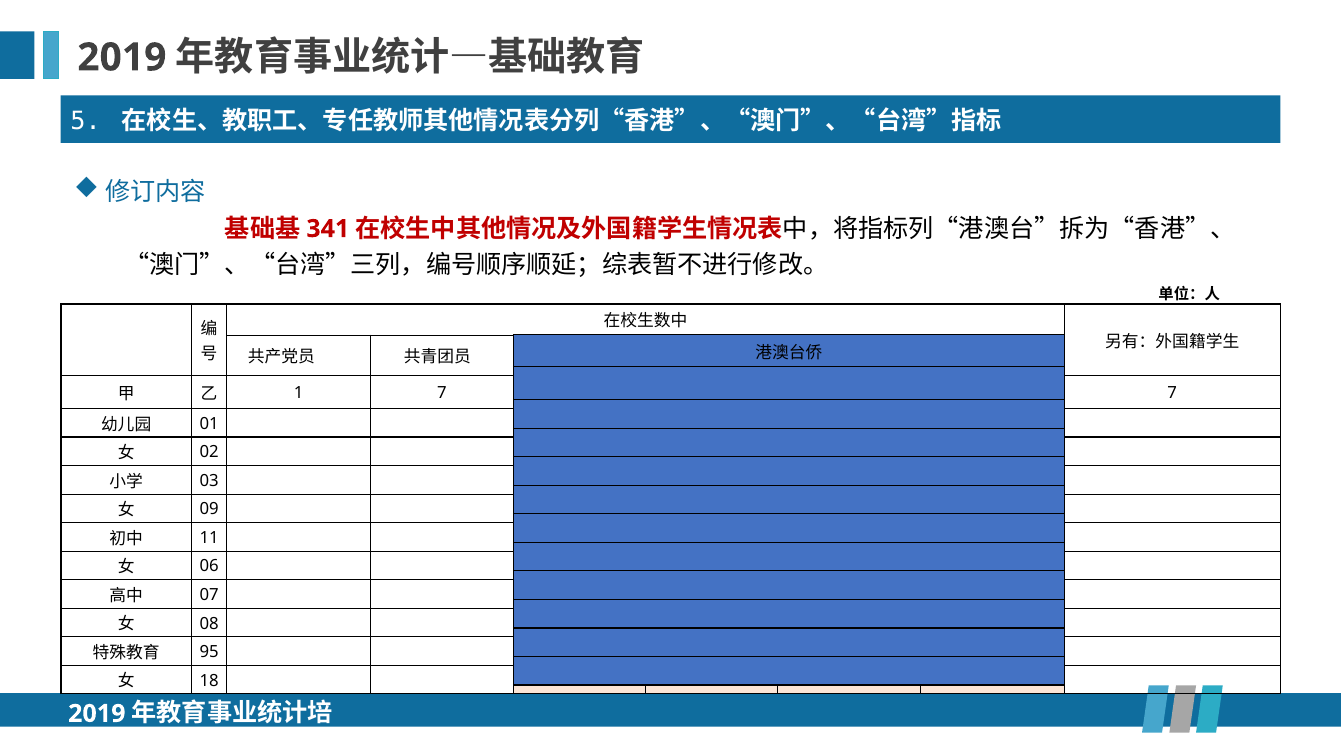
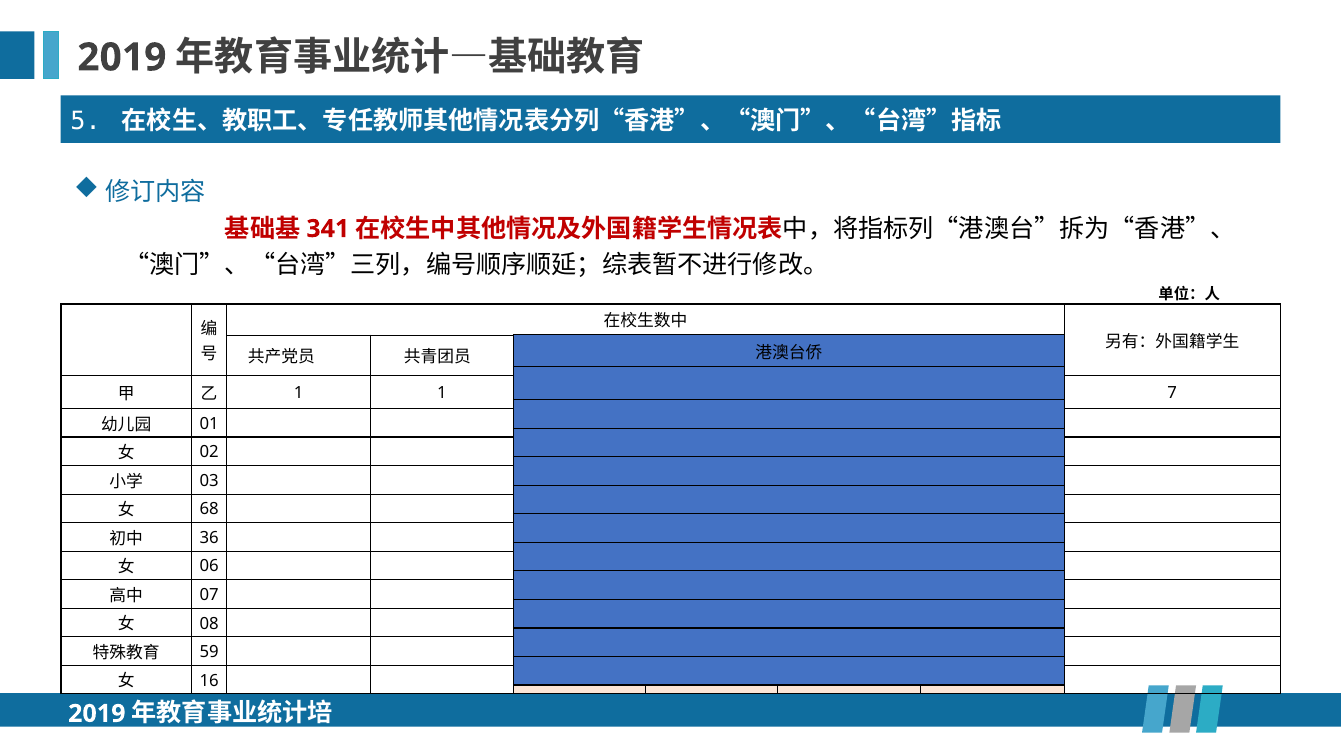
1 7: 7 -> 1 (442, 393)
09: 09 -> 68 (209, 510)
11: 11 -> 36 (209, 538)
95: 95 -> 59 (209, 652)
18: 18 -> 16 (209, 681)
